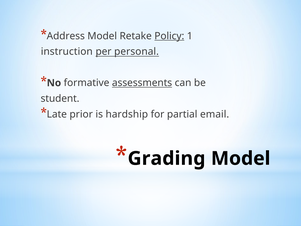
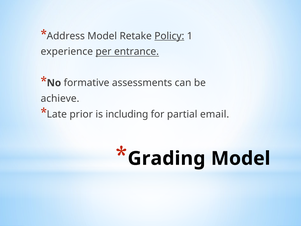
instruction: instruction -> experience (67, 52)
personal: personal -> entrance (137, 52)
assessments underline: present -> none (142, 83)
student: student -> achieve (60, 98)
hardship: hardship -> including (127, 114)
